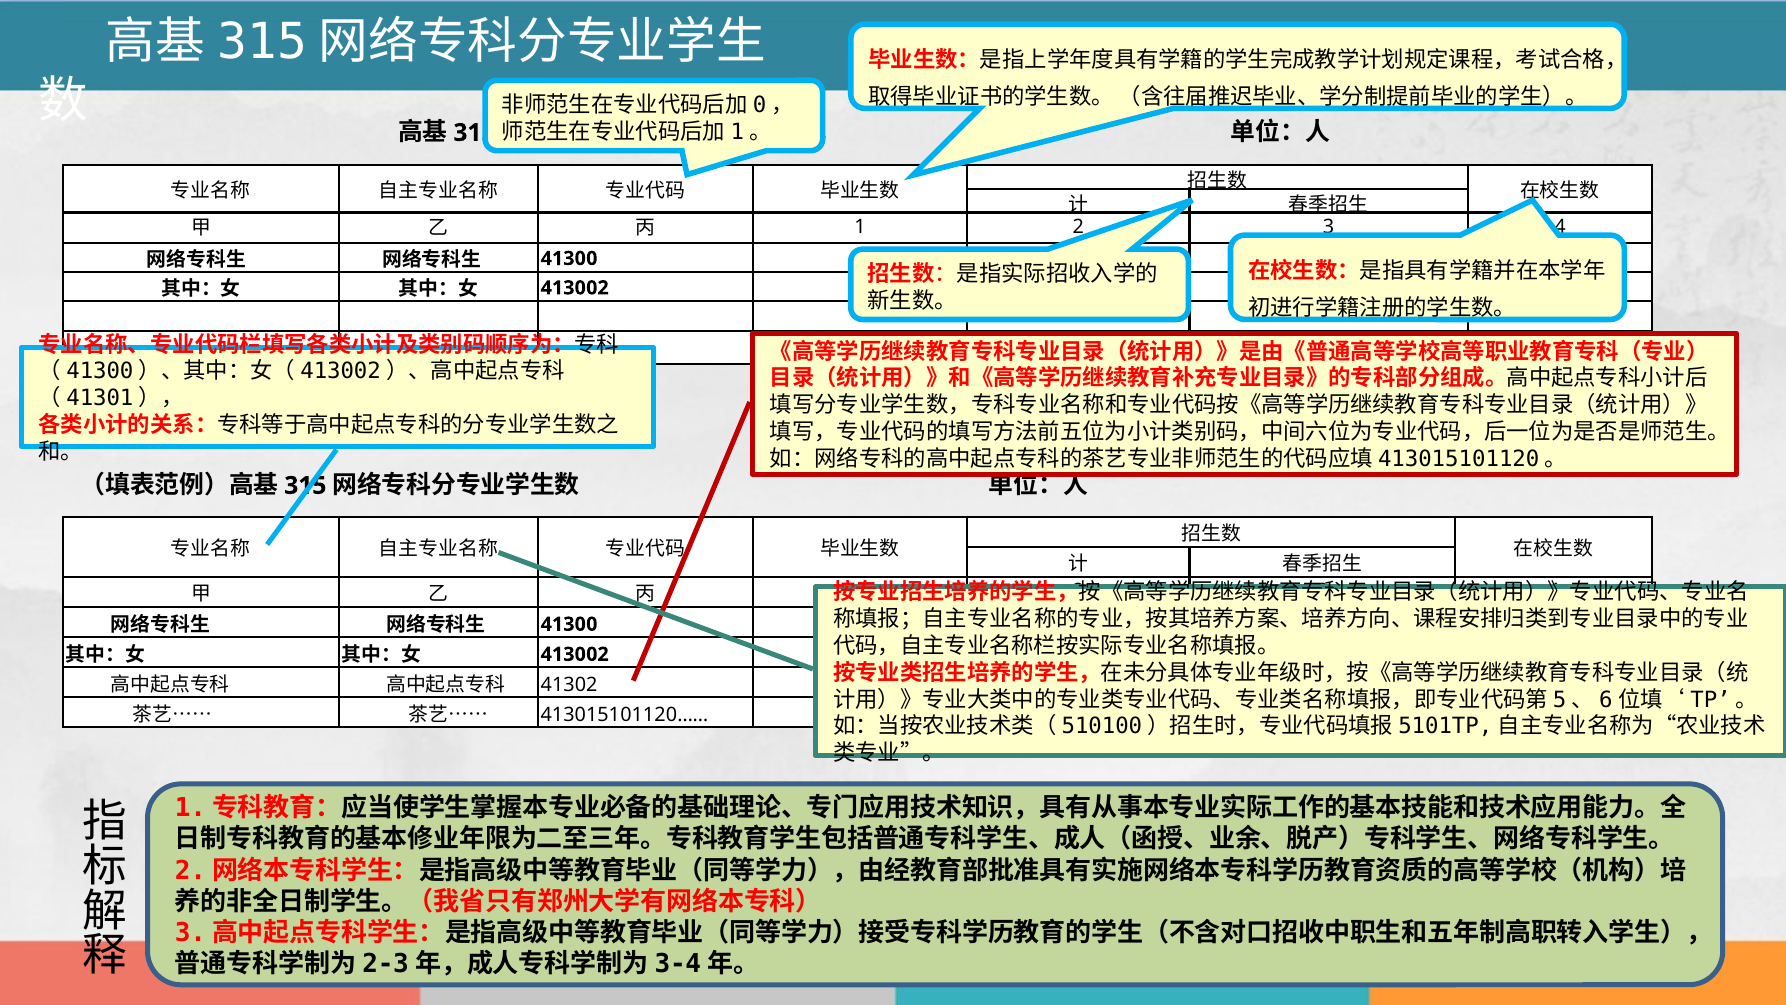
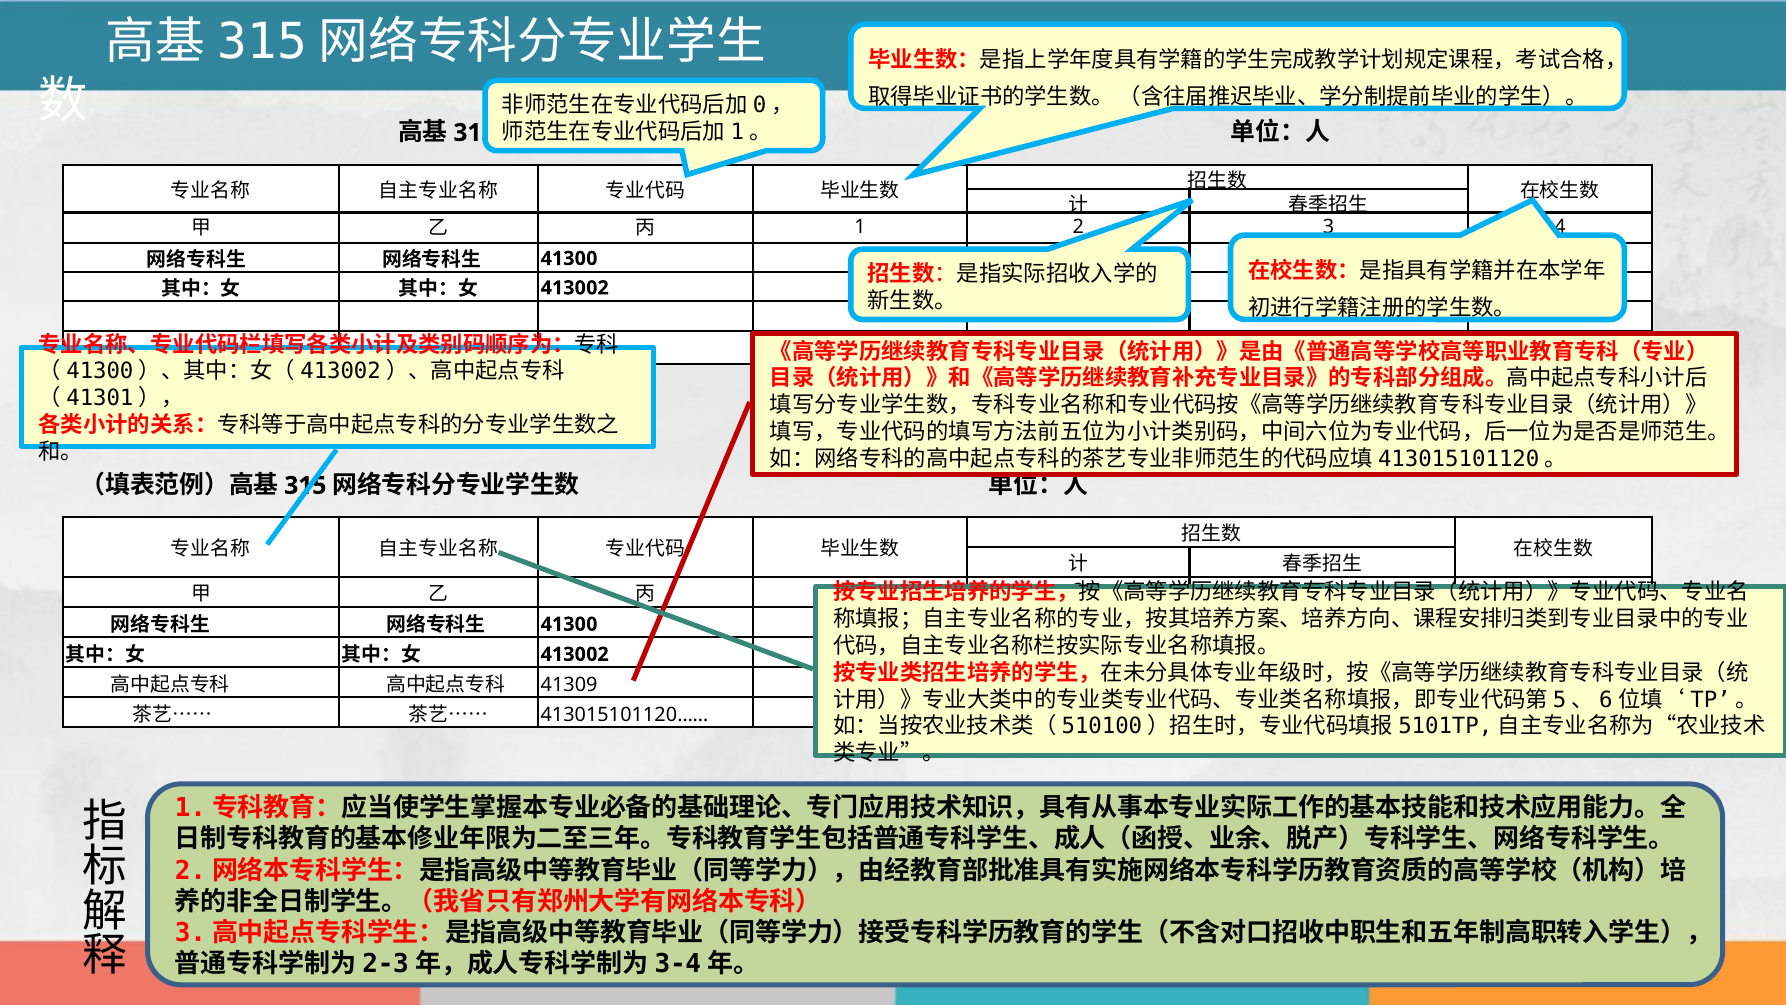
41302: 41302 -> 41309 (569, 684)
